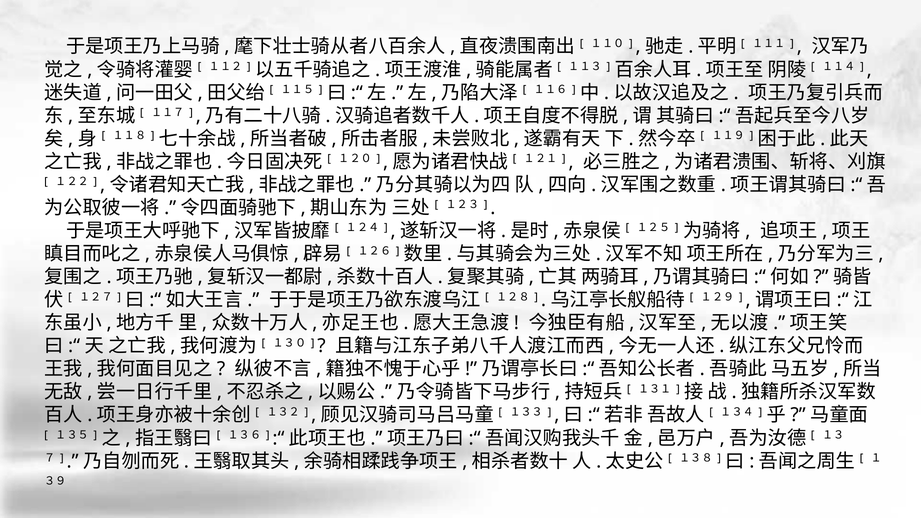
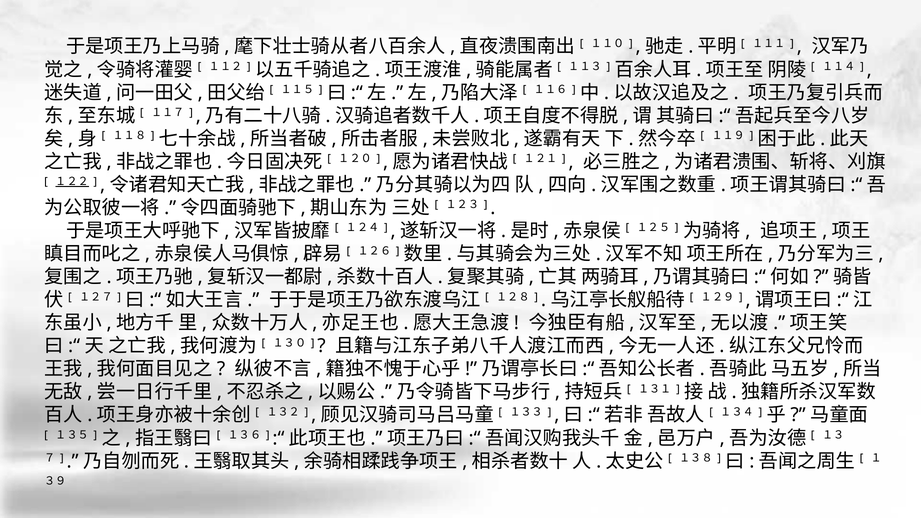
１２２ underline: none -> present (72, 182)
